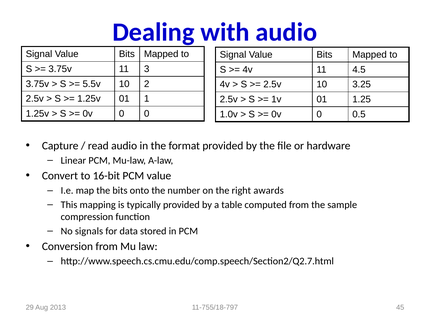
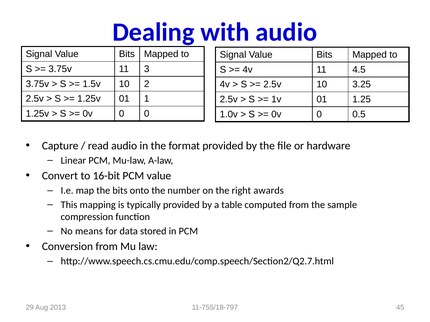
5.5v: 5.5v -> 1.5v (92, 84)
signals: signals -> means (89, 231)
